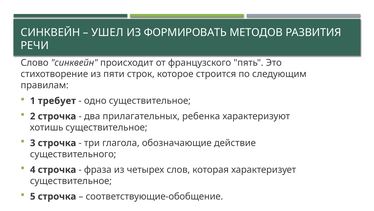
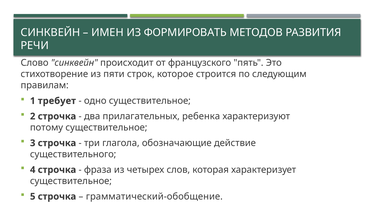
УШЕЛ: УШЕЛ -> ИМЕН (107, 32)
хотишь: хотишь -> потому (47, 127)
соответствующие-обобщение: соответствующие-обобщение -> грамматический-обобщение (154, 196)
